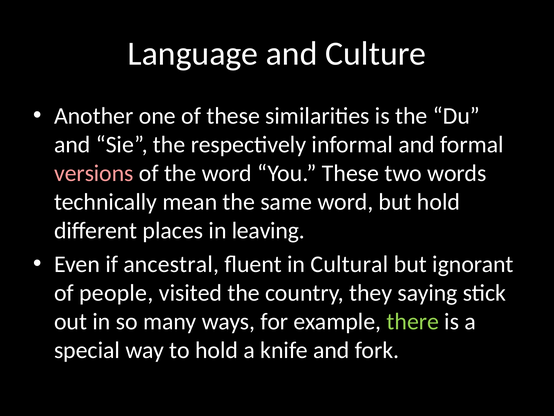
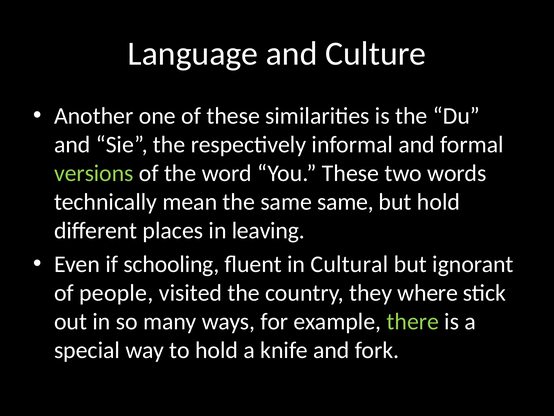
versions colour: pink -> light green (94, 173)
same word: word -> same (345, 202)
ancestral: ancestral -> schooling (171, 264)
saying: saying -> where (428, 292)
